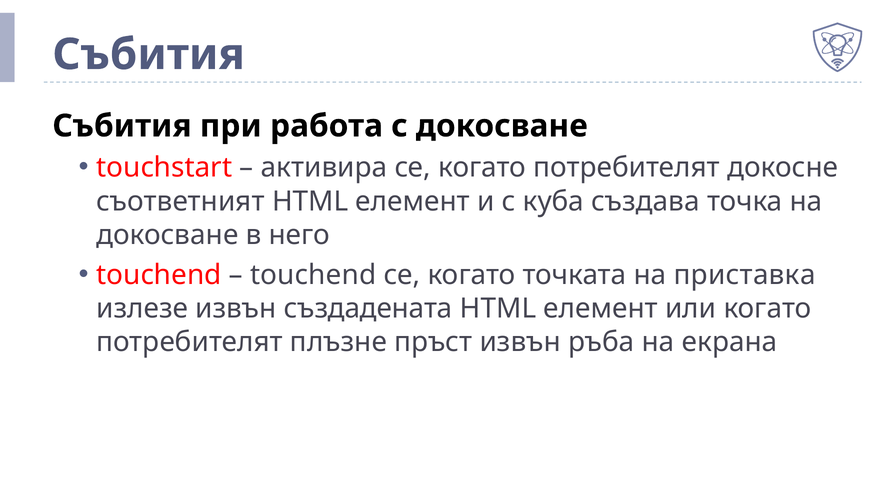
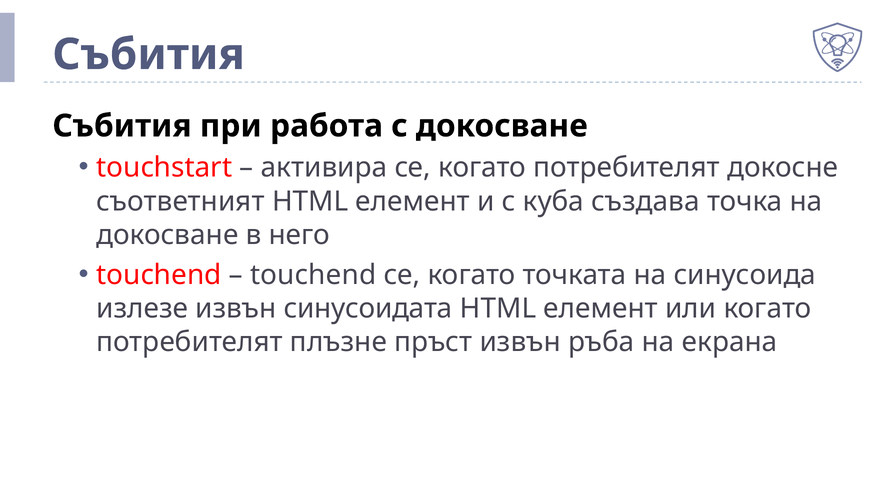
приставка: приставка -> синусоида (745, 275)
създадената: създадената -> синусоидата (368, 308)
